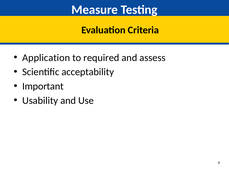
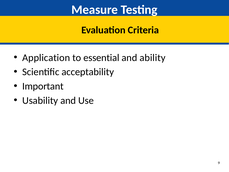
required: required -> essential (101, 58)
assess: assess -> ability (153, 58)
